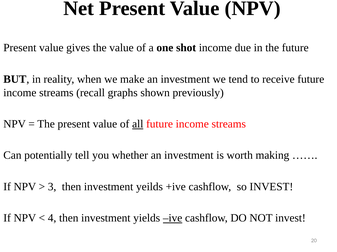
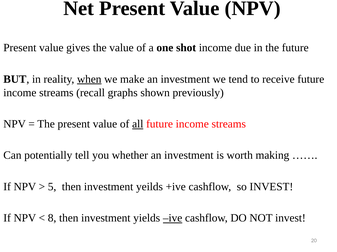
when underline: none -> present (89, 79)
3: 3 -> 5 (52, 187)
4: 4 -> 8 (52, 219)
